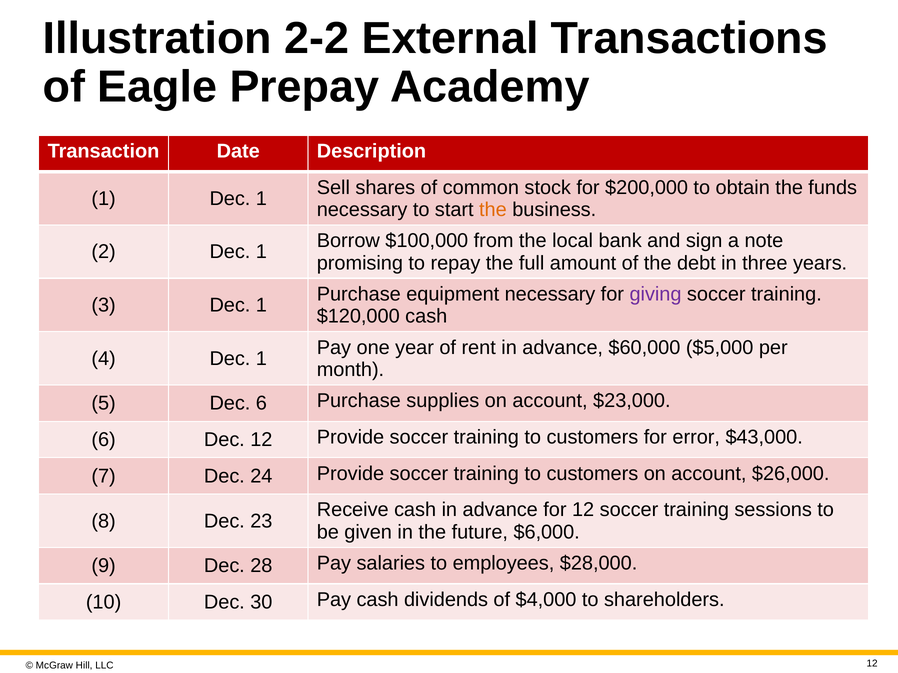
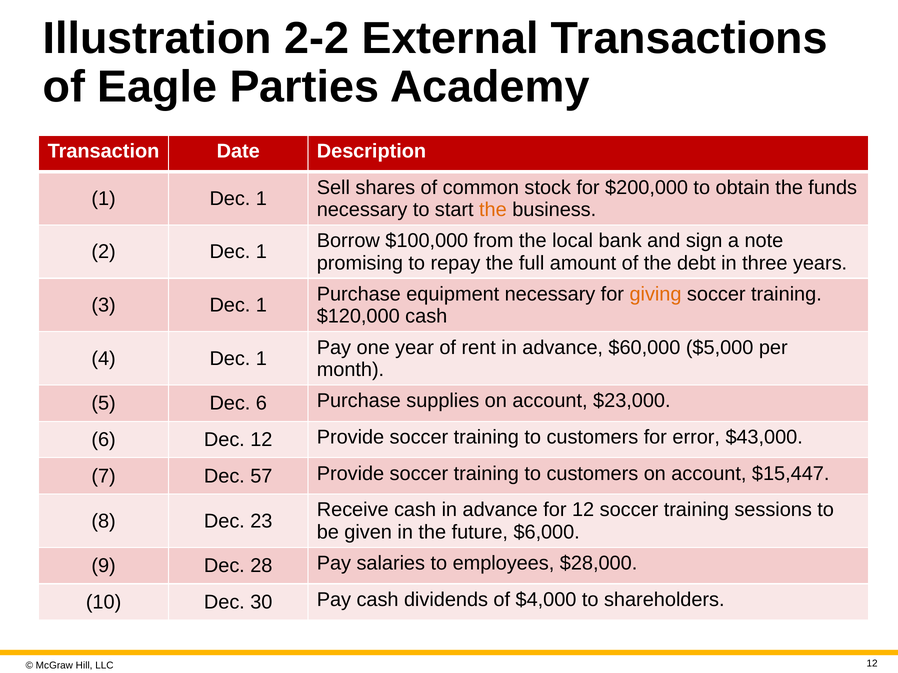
Prepay: Prepay -> Parties (304, 87)
giving colour: purple -> orange (656, 294)
24: 24 -> 57 (261, 477)
$26,000: $26,000 -> $15,447 (791, 474)
